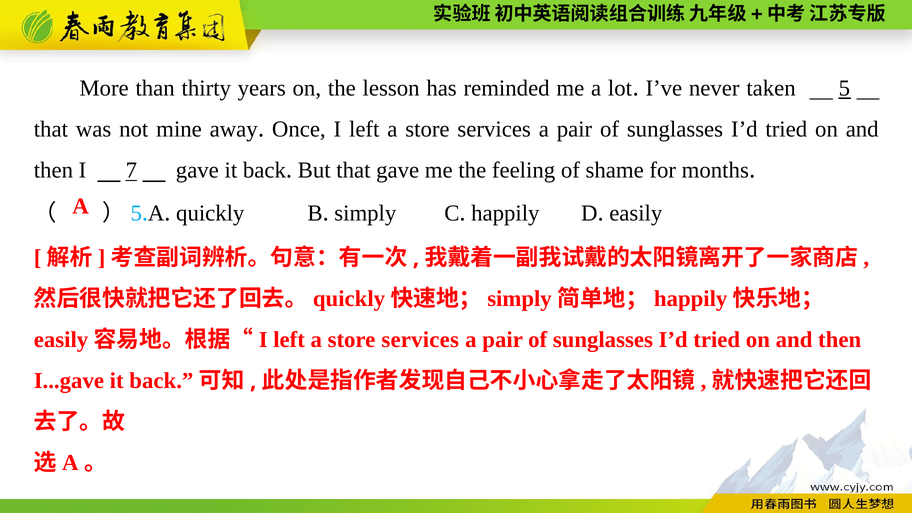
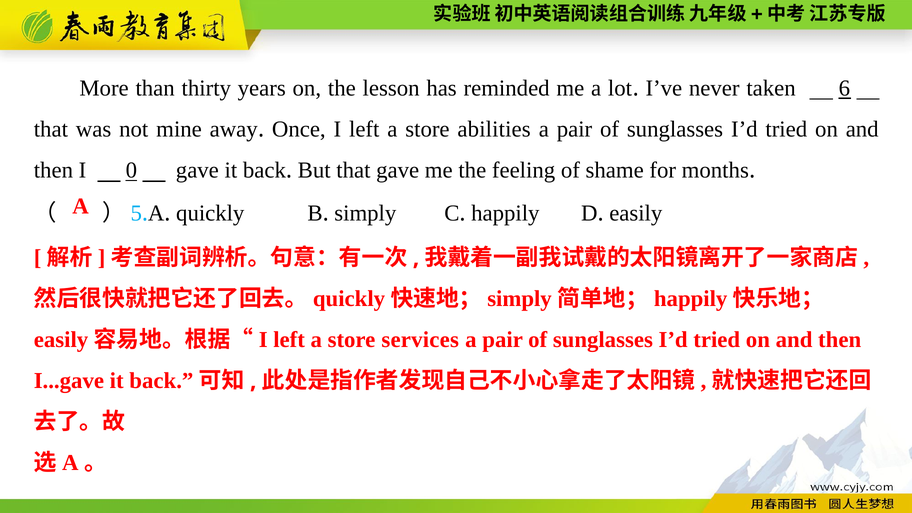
5: 5 -> 6 (844, 88)
services: services -> abilities (494, 129)
7: 7 -> 0 (131, 170)
